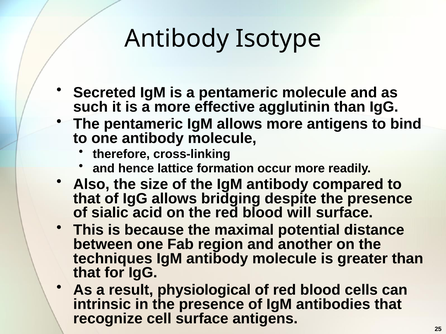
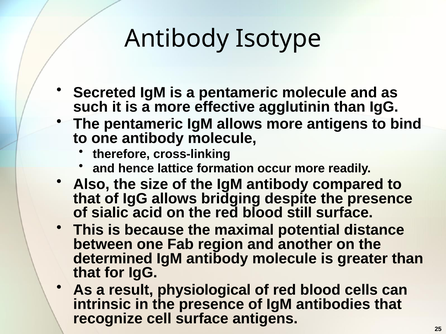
will: will -> still (299, 213)
techniques: techniques -> determined (113, 259)
